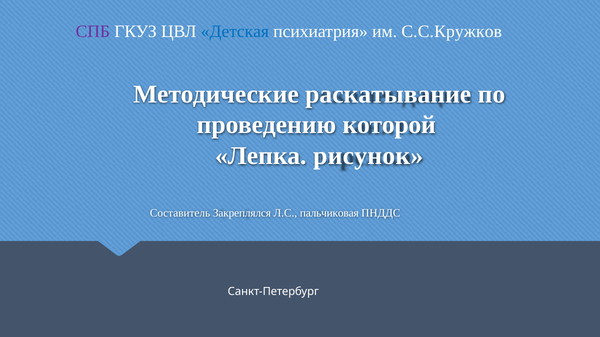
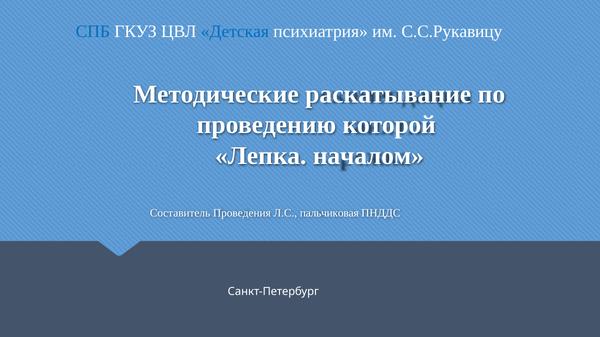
СПБ colour: purple -> blue (93, 31)
С.С.Кружков: С.С.Кружков -> С.С.Рукавицу (452, 31)
рисунок: рисунок -> началом (368, 156)
Закреплялся: Закреплялся -> Проведения (242, 213)
